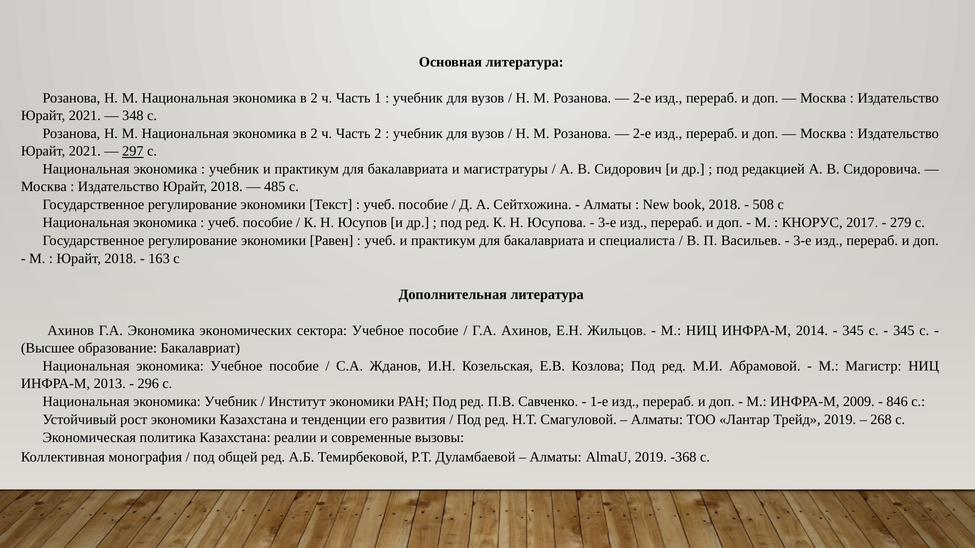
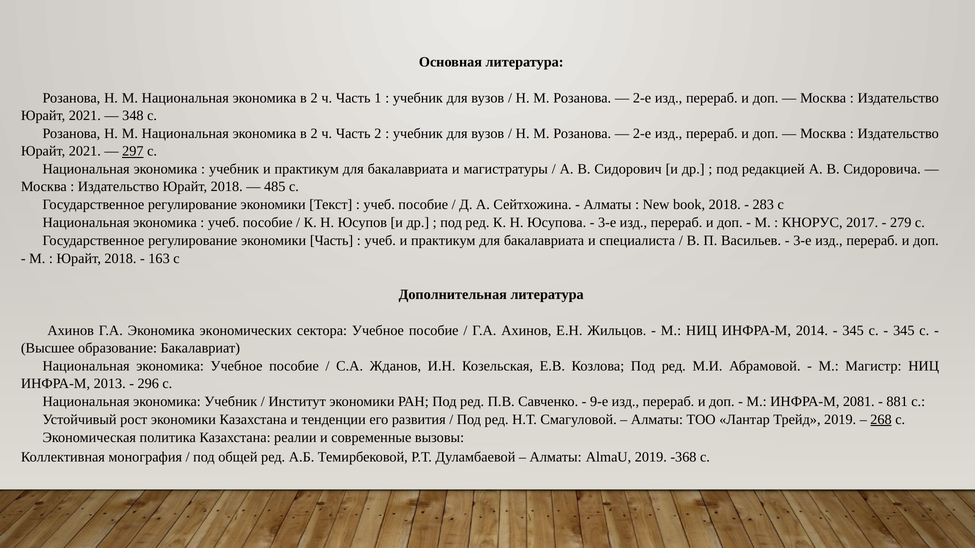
508: 508 -> 283 (763, 205)
экономики Равен: Равен -> Часть (332, 241)
1-e: 1-e -> 9-e (599, 402)
2009: 2009 -> 2081 (859, 402)
846: 846 -> 881 (897, 402)
268 underline: none -> present (881, 420)
